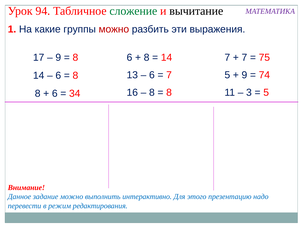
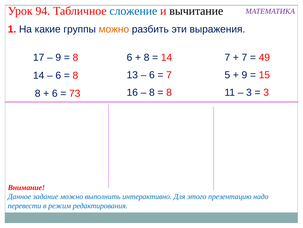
сложение colour: green -> blue (133, 11)
можно colour: red -> orange (114, 29)
75: 75 -> 49 (264, 57)
74: 74 -> 15 (264, 75)
5: 5 -> 3 (266, 92)
34: 34 -> 73 (75, 93)
